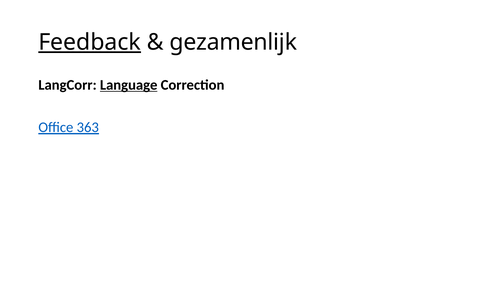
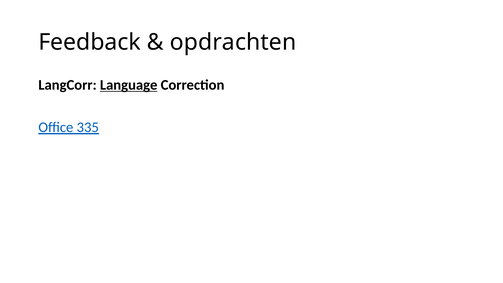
Feedback underline: present -> none (90, 42)
gezamenlijk: gezamenlijk -> opdrachten (233, 42)
363: 363 -> 335 (88, 127)
